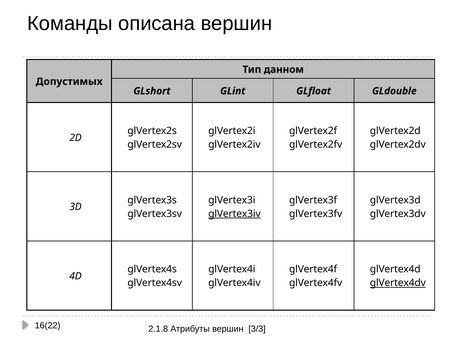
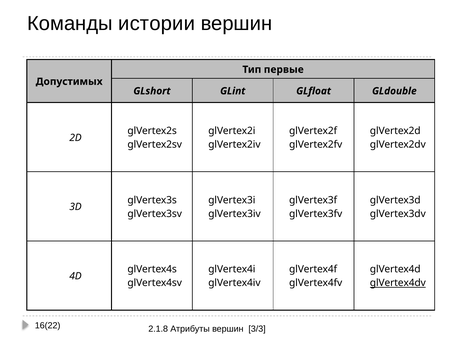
описана: описана -> истории (157, 23)
данном: данном -> первые (284, 69)
glVertex3iv underline: present -> none (234, 213)
